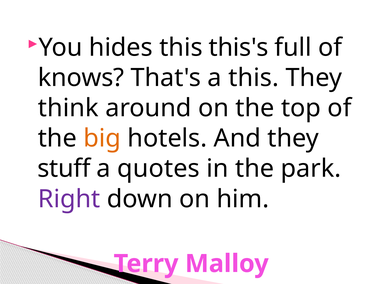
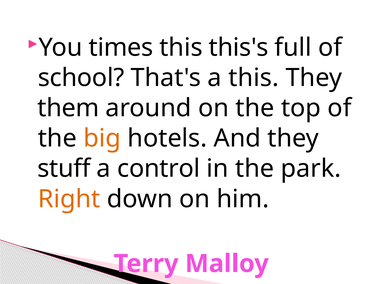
hides: hides -> times (121, 47)
knows: knows -> school (81, 78)
think: think -> them (68, 108)
quotes: quotes -> control (159, 169)
Right colour: purple -> orange (69, 199)
